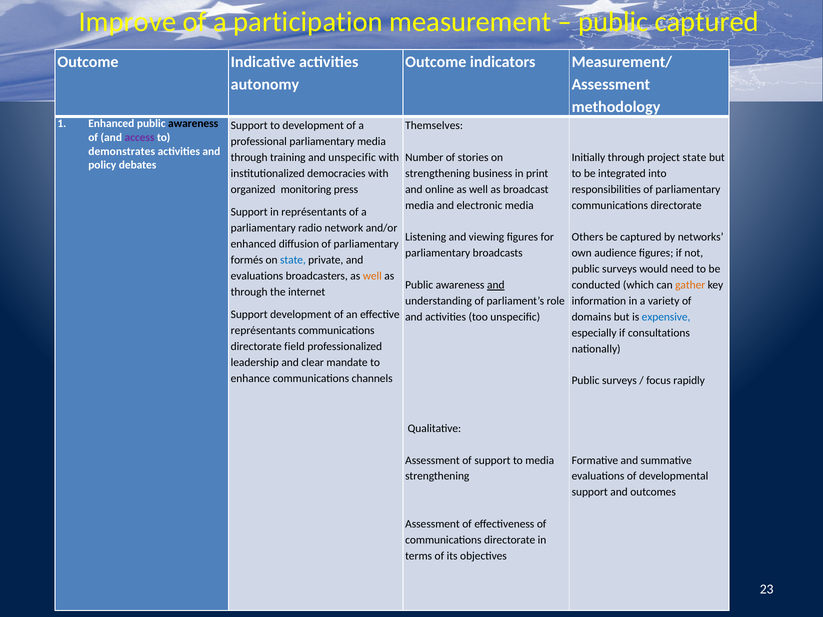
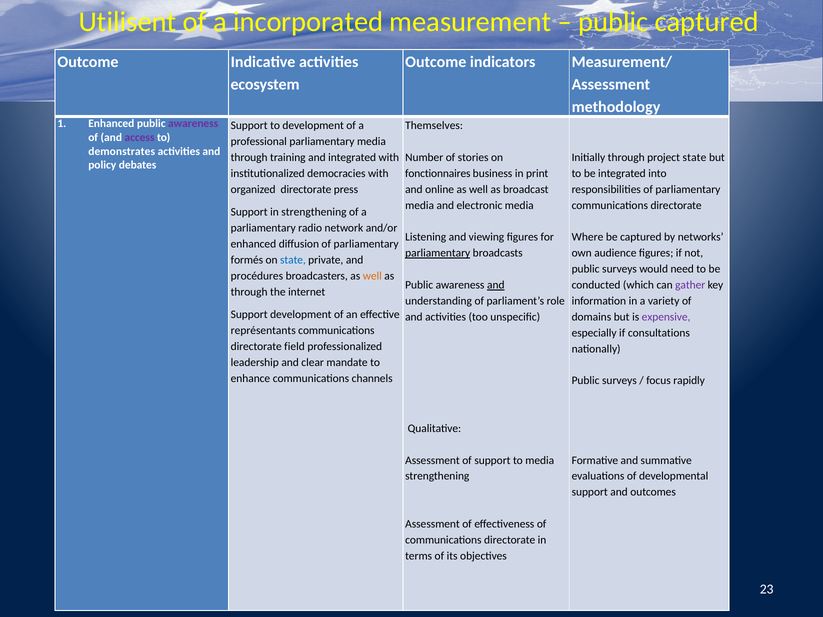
Improve: Improve -> Utilisent (127, 22)
participation: participation -> incorporated (308, 22)
autonomy: autonomy -> ecosystem (265, 85)
awareness colour: black -> purple (193, 124)
and unspecific: unspecific -> integrated (352, 158)
strengthening: strengthening -> fonctionnaires (438, 174)
organized monitoring: monitoring -> directorate (306, 189)
in représentants: représentants -> strengthening (314, 212)
Others: Others -> Where (588, 237)
parliamentary underline: none -> present (438, 253)
evaluations: evaluations -> procédures (257, 276)
gather colour: orange -> purple (690, 285)
expensive colour: blue -> purple (666, 317)
